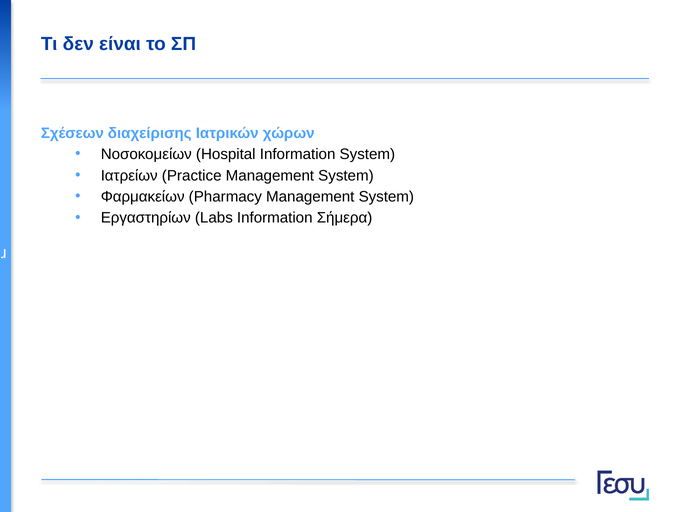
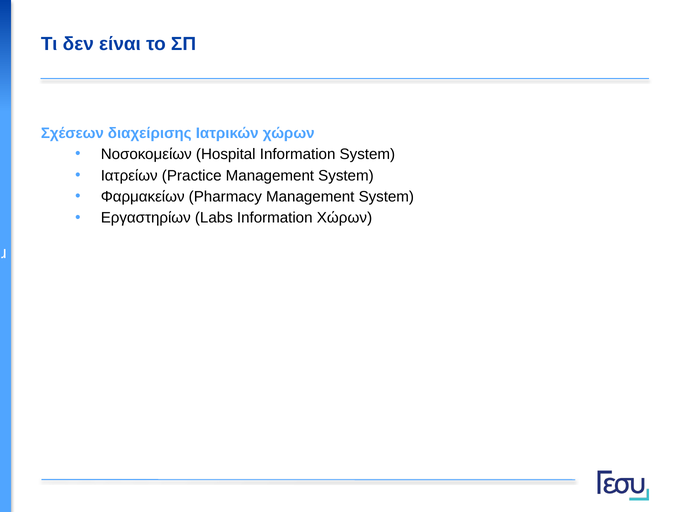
Information Σήμερα: Σήμερα -> Χώρων (344, 218)
